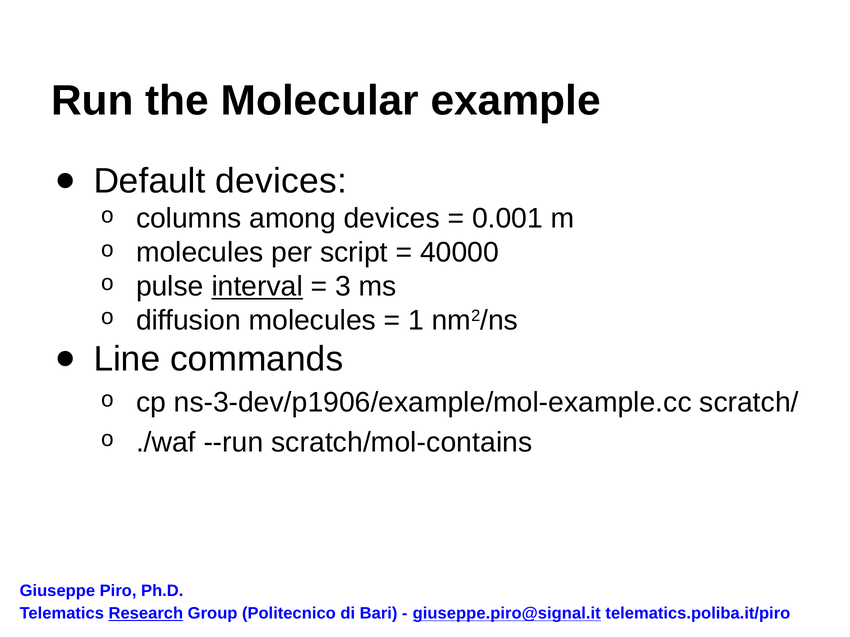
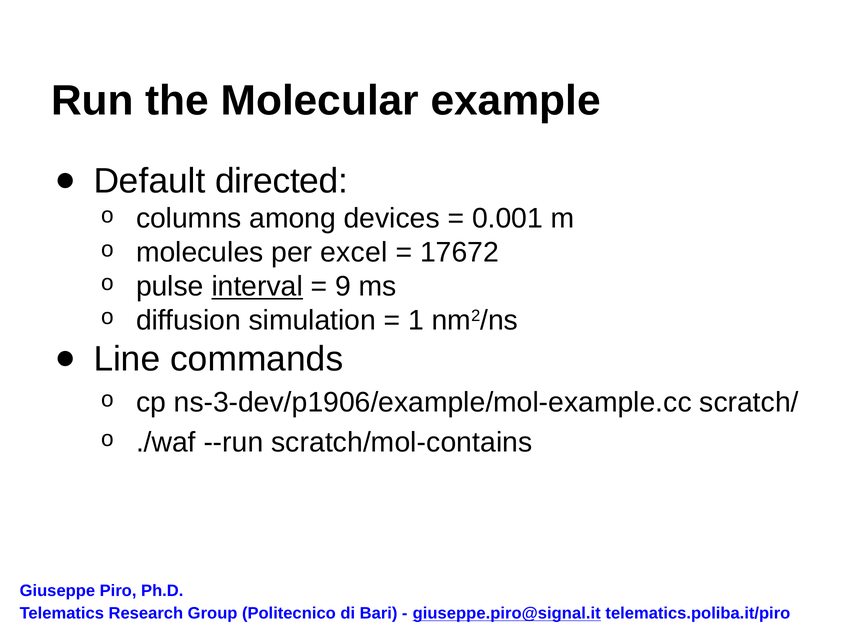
Default devices: devices -> directed (281, 181)
script: script -> excel (354, 253)
40000: 40000 -> 17672 (459, 253)
3: 3 -> 9 (343, 287)
diffusion molecules: molecules -> simulation (312, 321)
Research underline: present -> none (146, 614)
